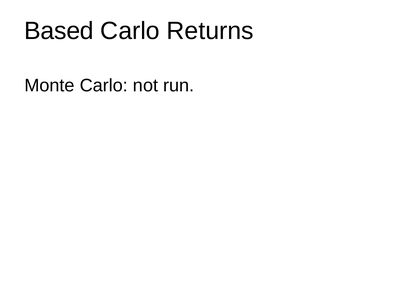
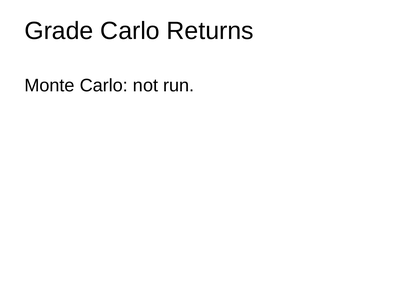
Based: Based -> Grade (59, 31)
